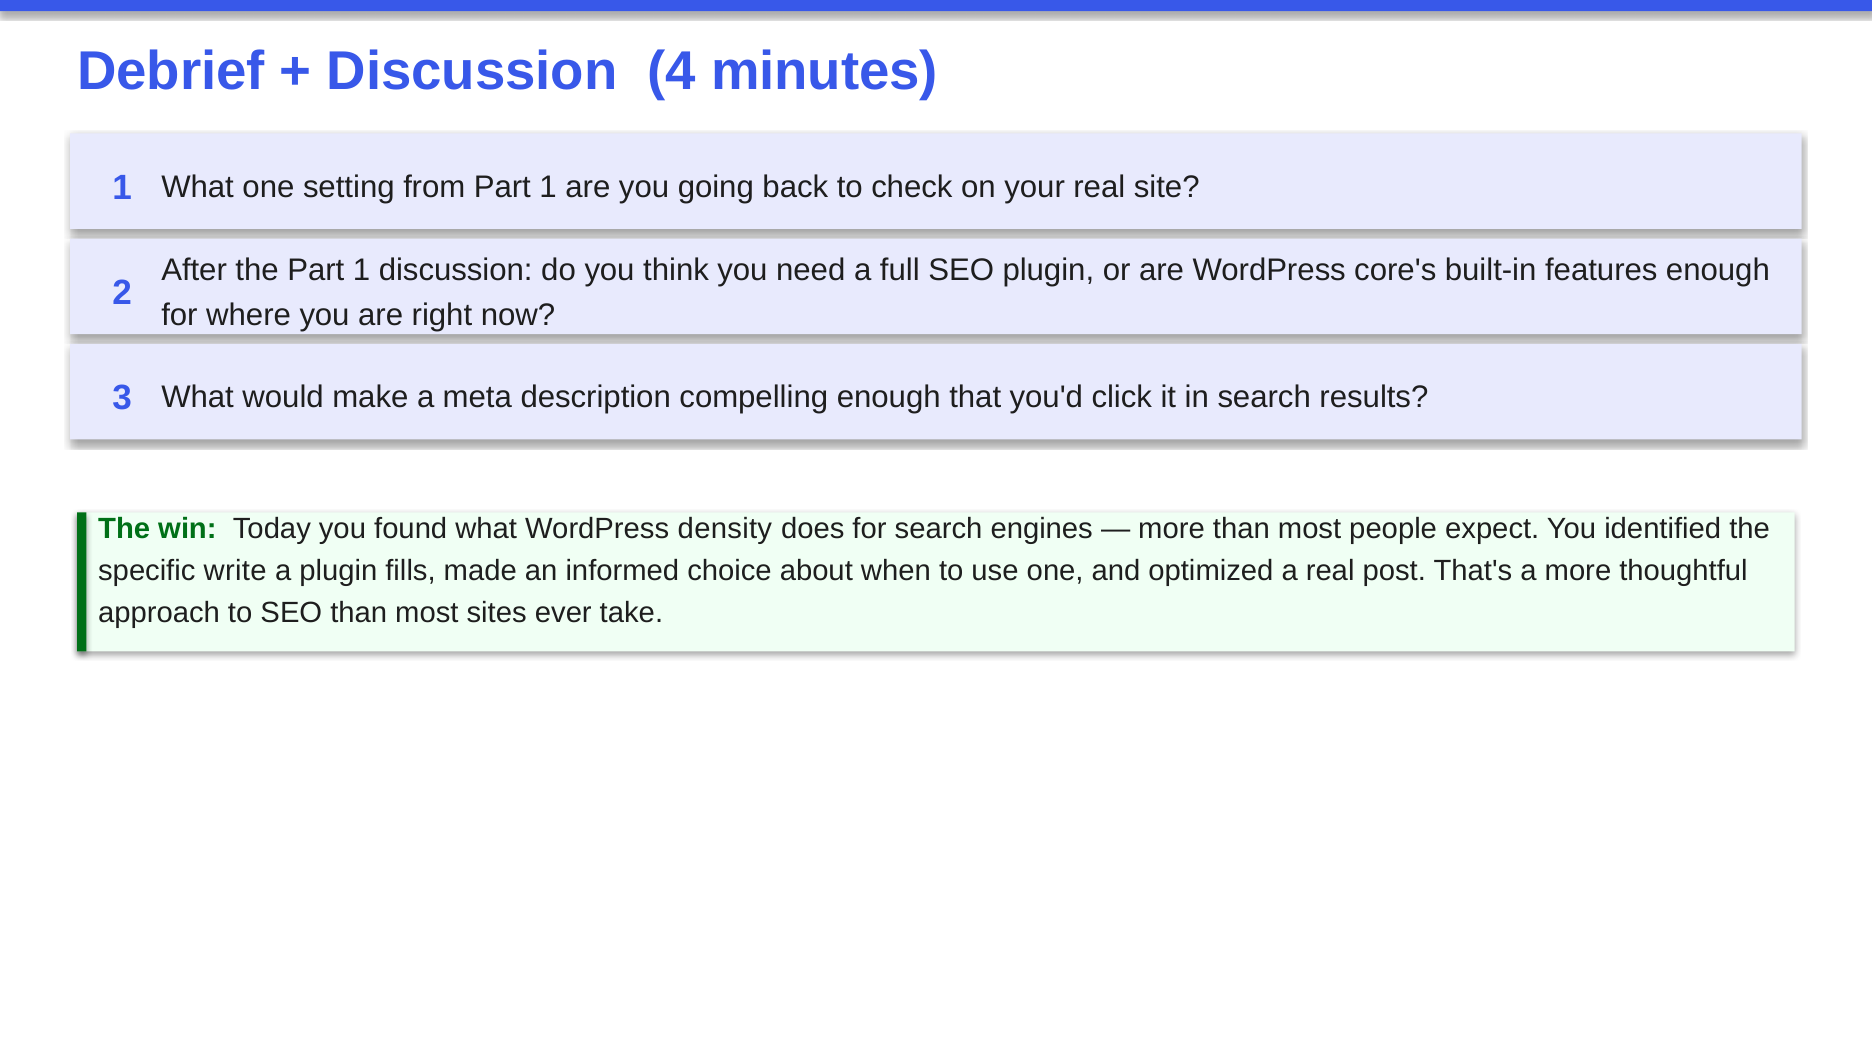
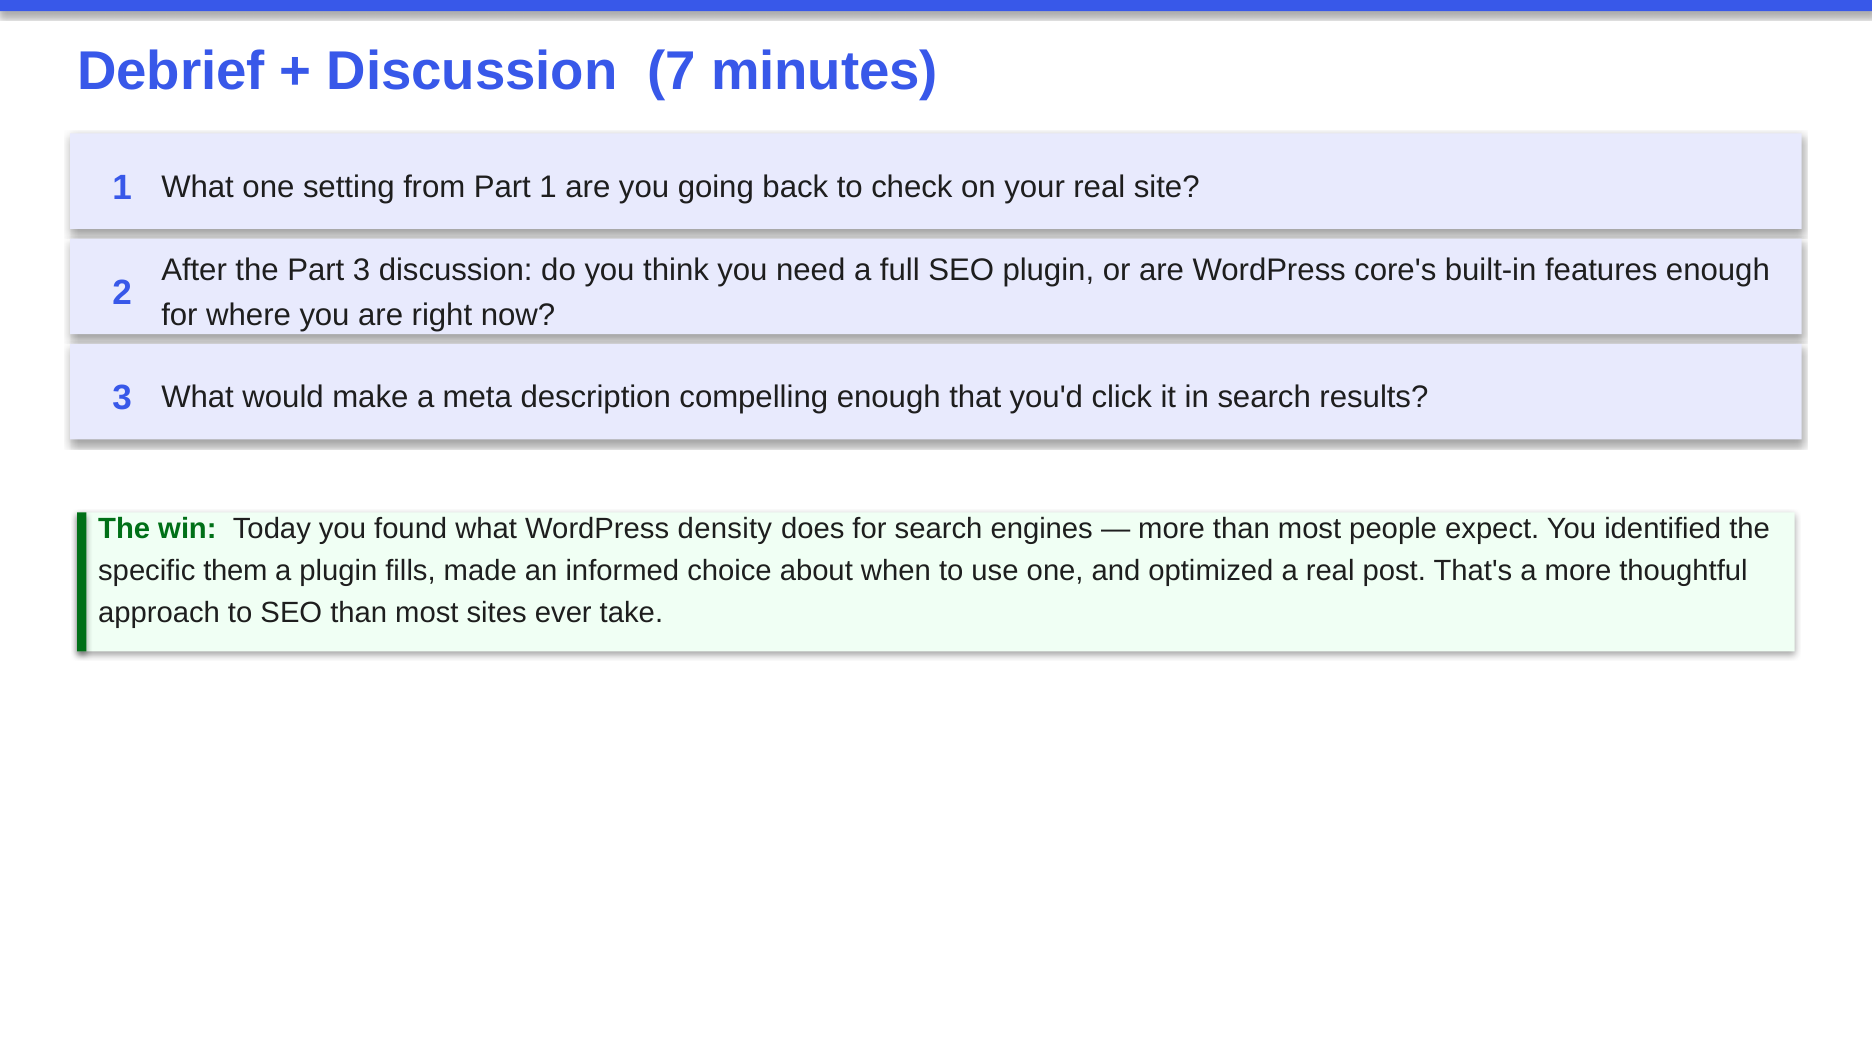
4: 4 -> 7 (672, 71)
the Part 1: 1 -> 3 (362, 270)
write: write -> them (235, 571)
